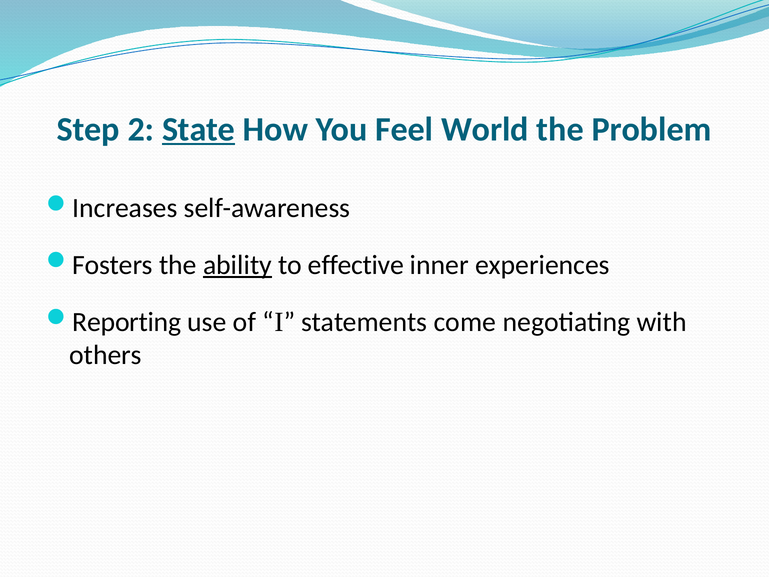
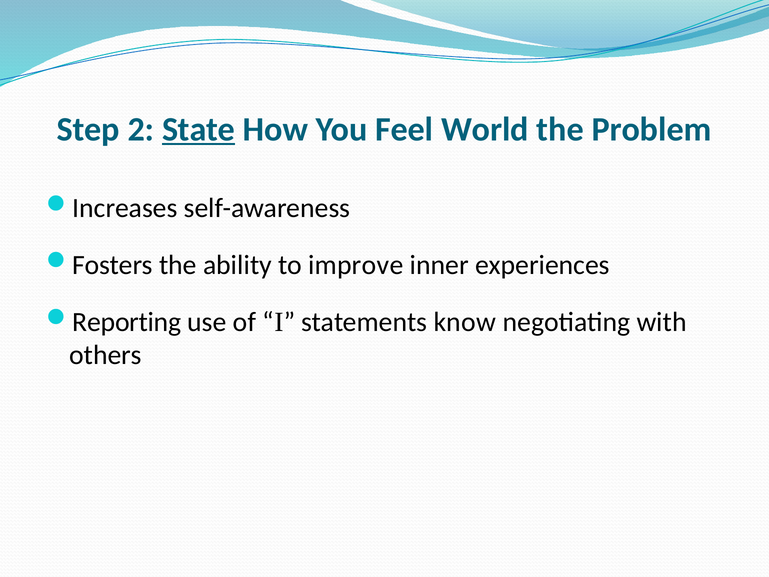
ability underline: present -> none (237, 265)
effective: effective -> improve (356, 265)
come: come -> know (465, 322)
